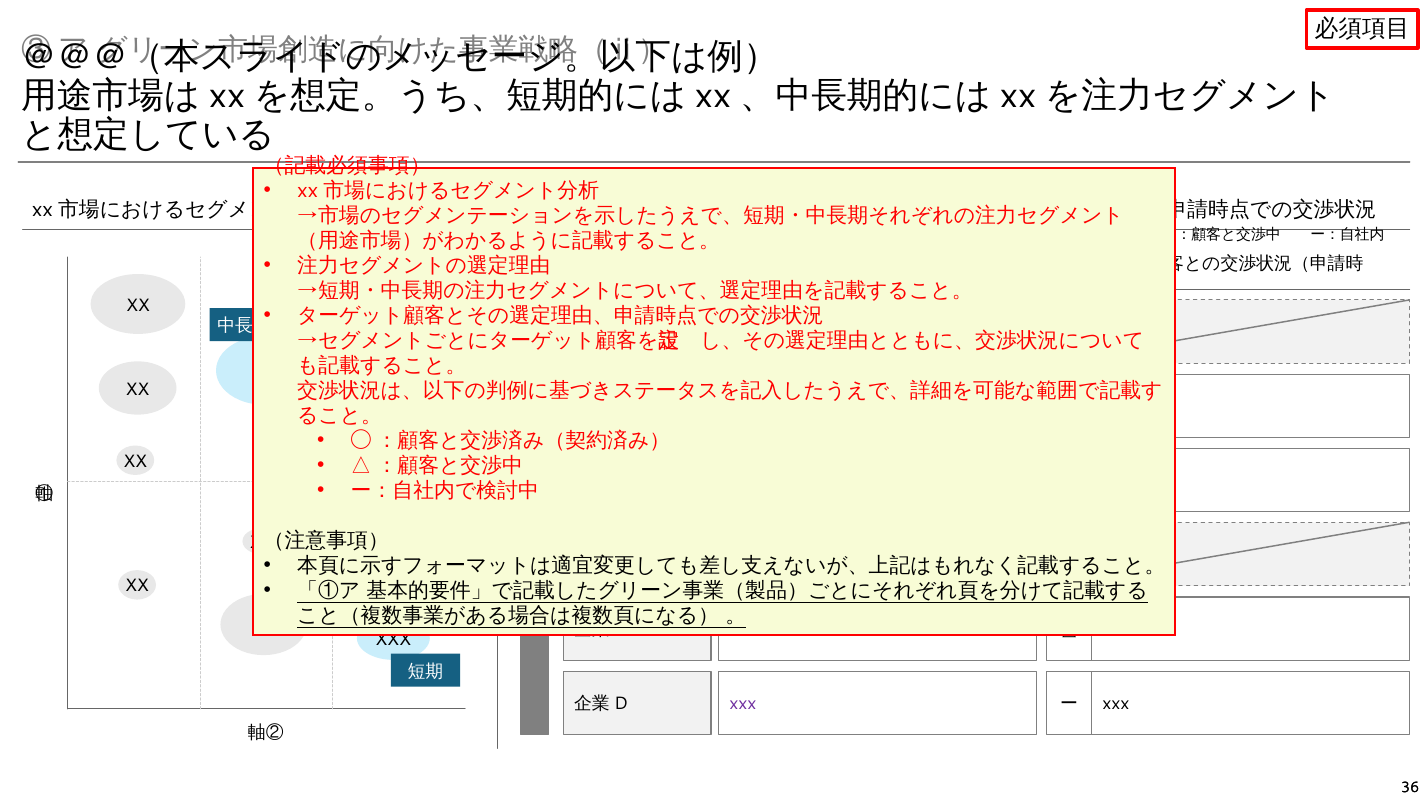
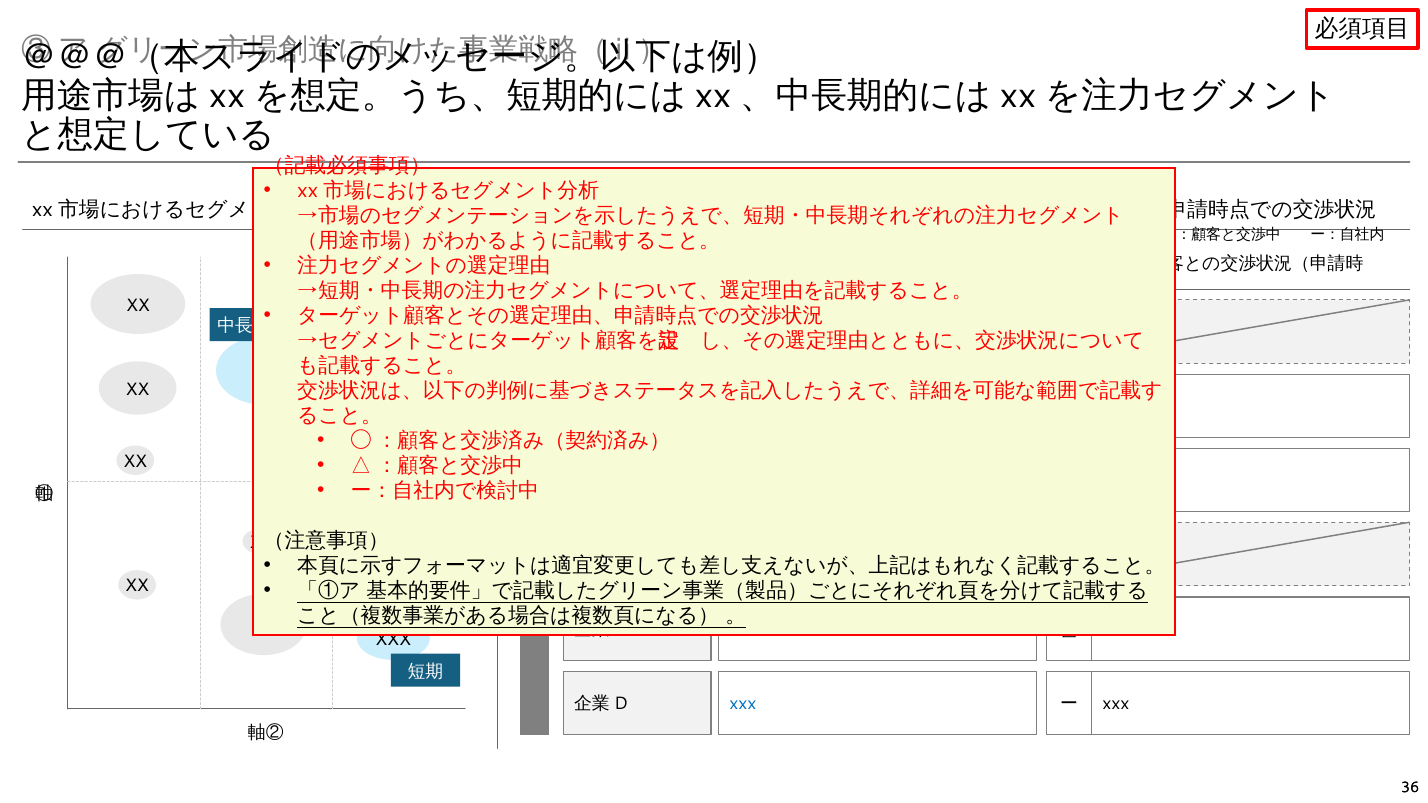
xxx colour: purple -> blue (743, 704)
